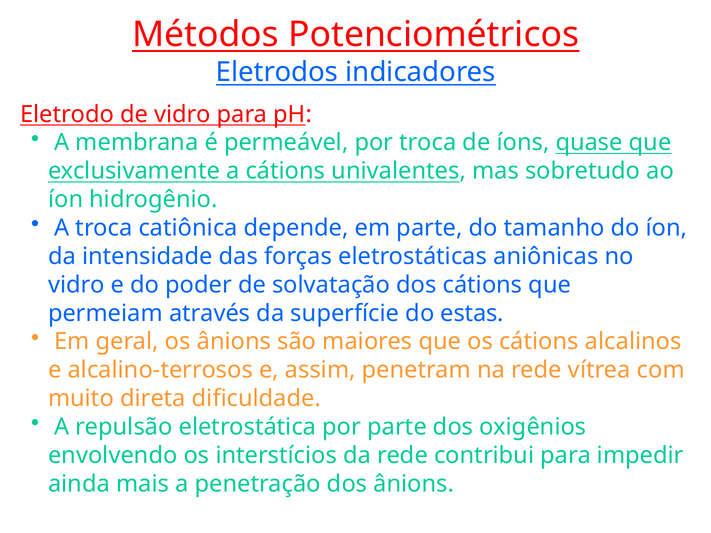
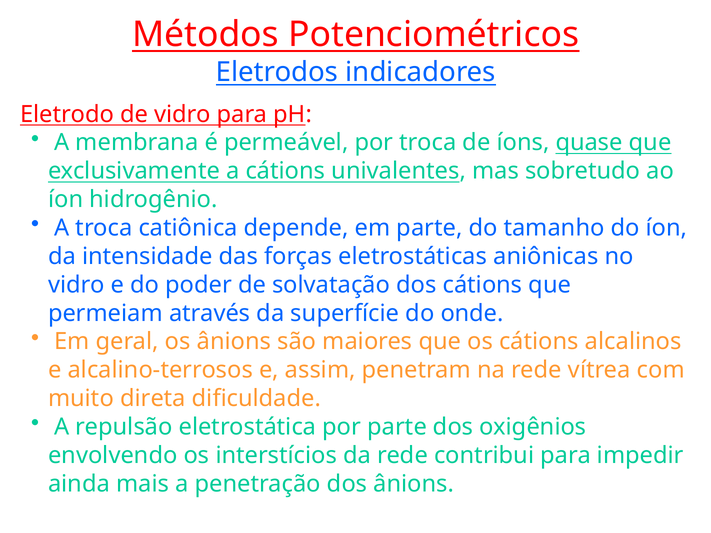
estas: estas -> onde (472, 313)
